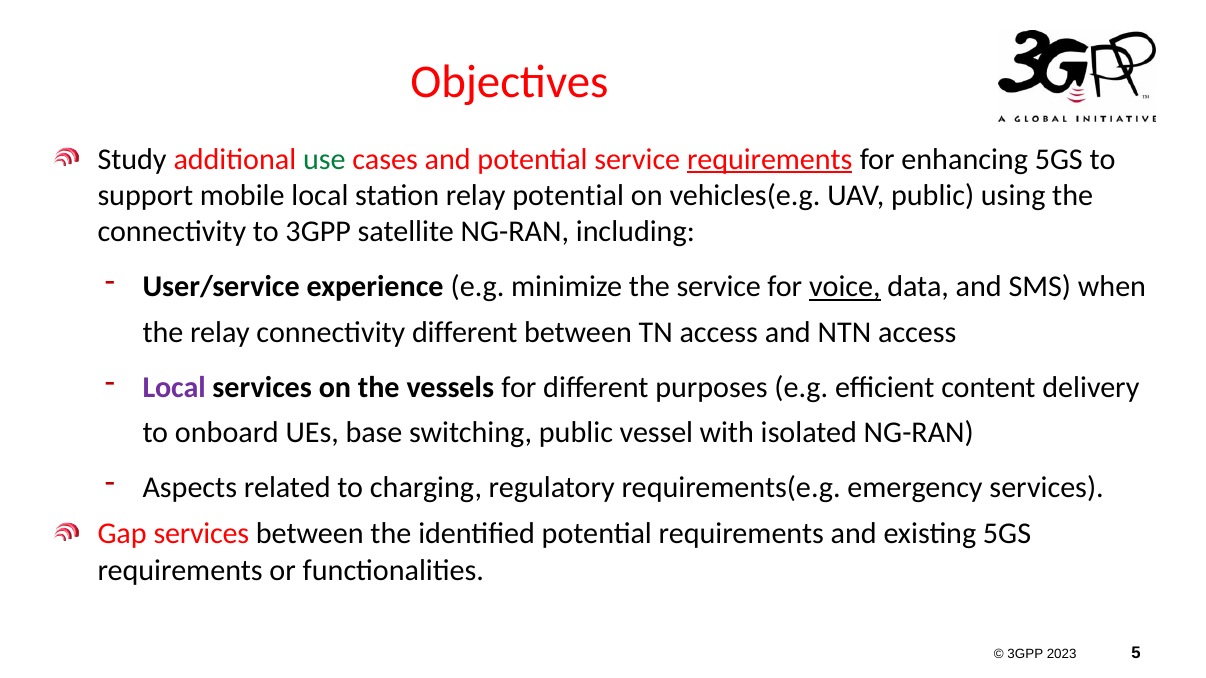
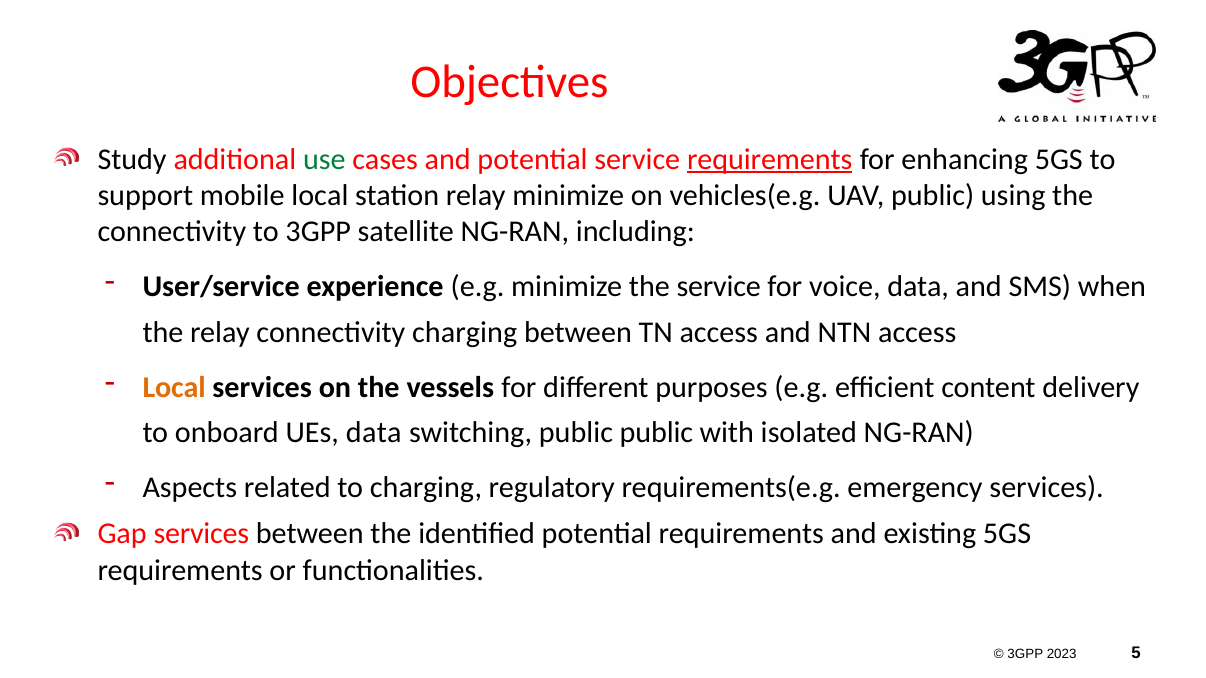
relay potential: potential -> minimize (568, 196)
voice underline: present -> none (845, 287)
connectivity different: different -> charging (465, 332)
Local colour: purple -> orange (174, 388)
UEs base: base -> data (374, 433)
public vessel: vessel -> public (656, 433)
